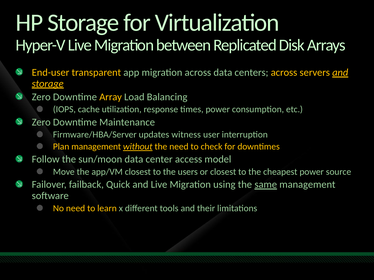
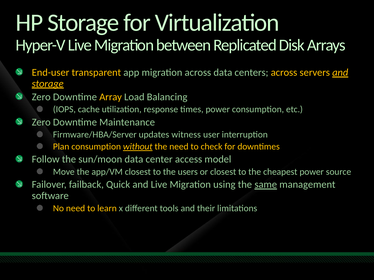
Plan management: management -> consumption (96, 147)
